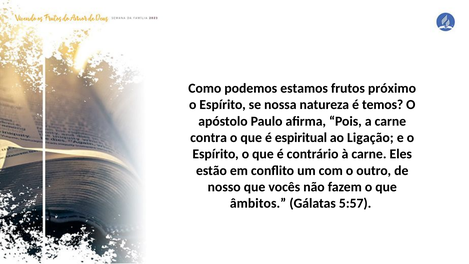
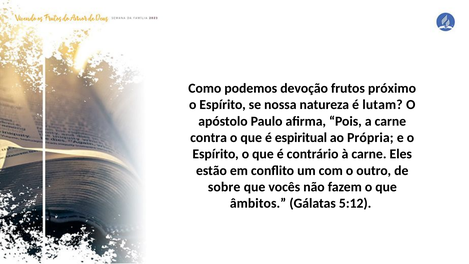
estamos: estamos -> devoção (304, 88)
temos: temos -> lutam (383, 105)
Ligação: Ligação -> Própria (370, 138)
nosso: nosso -> sobre (224, 187)
5:57: 5:57 -> 5:12 (355, 203)
